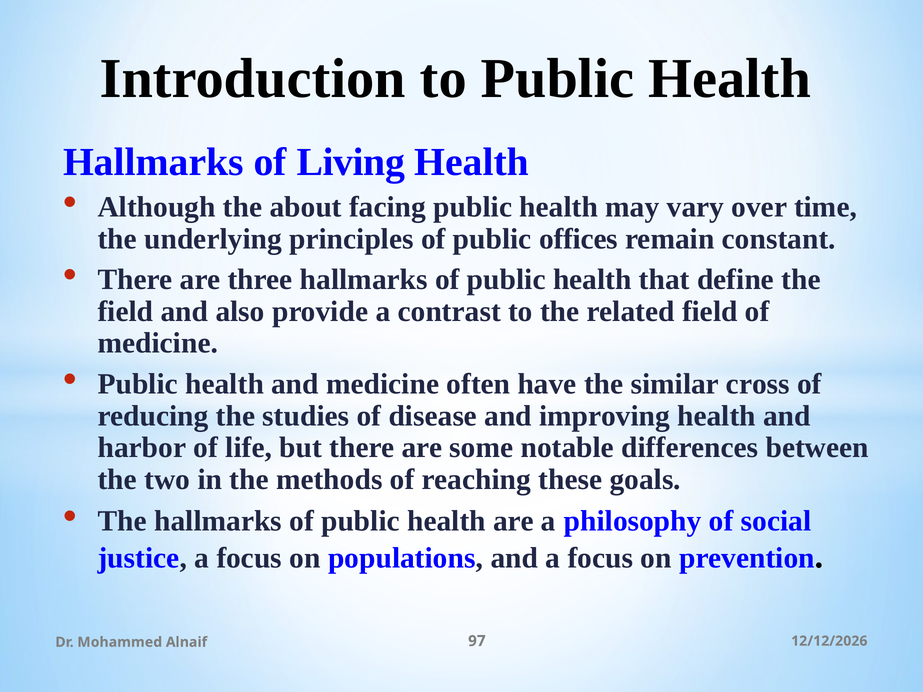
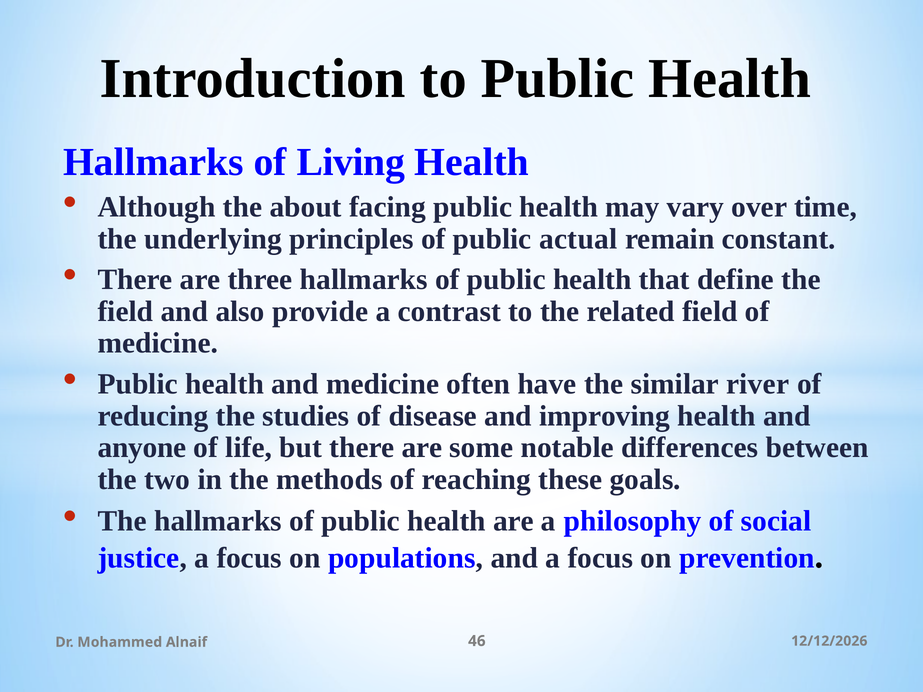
offices: offices -> actual (578, 239)
cross: cross -> river (758, 384)
harbor: harbor -> anyone (142, 448)
97: 97 -> 46 (477, 641)
